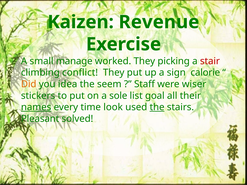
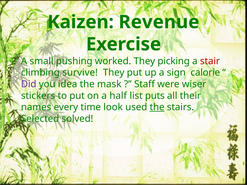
manage: manage -> pushing (74, 61)
conflict: conflict -> survive (80, 73)
Did colour: orange -> purple (29, 84)
seem: seem -> mask (109, 84)
sole: sole -> half (118, 96)
goal: goal -> puts (155, 96)
names underline: present -> none (36, 107)
Pleasant: Pleasant -> Selected (40, 119)
